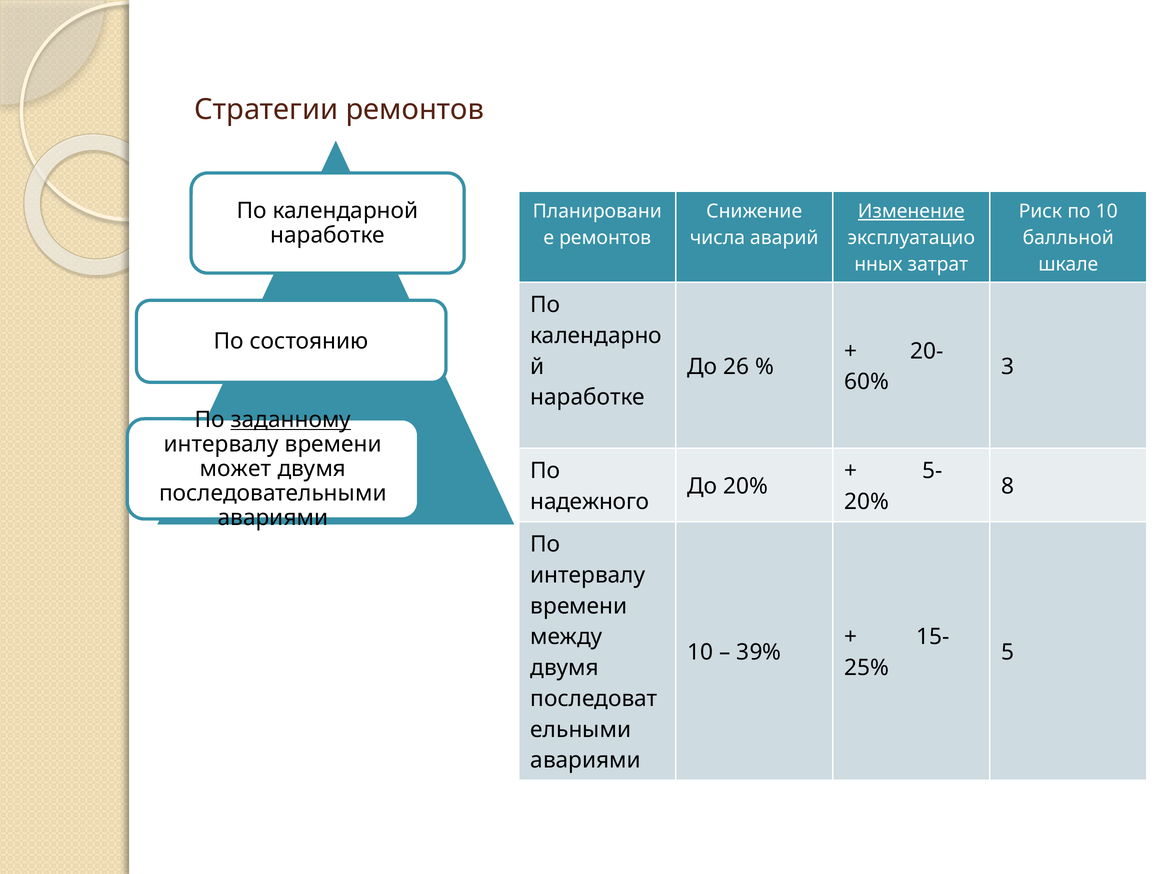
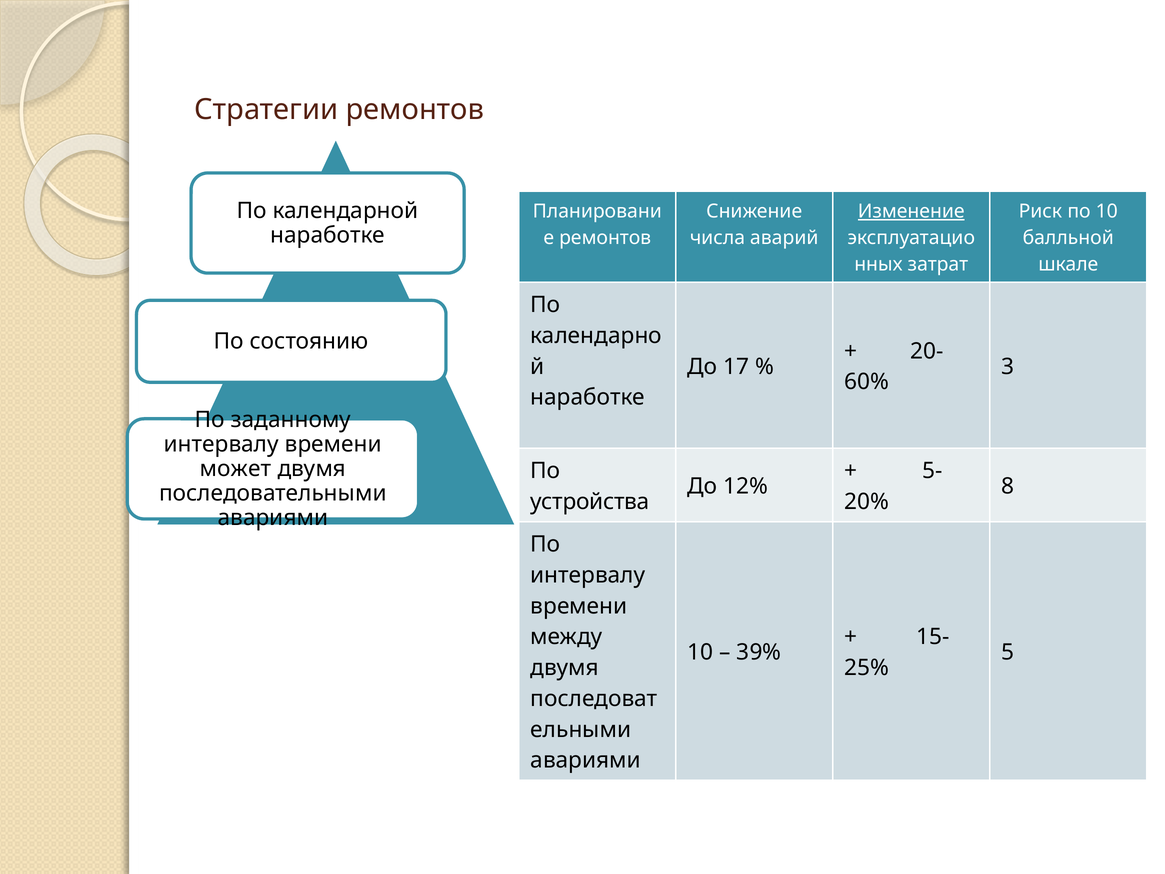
26: 26 -> 17 (736, 366)
заданному underline: present -> none (291, 420)
До 20%: 20% -> 12% (746, 486)
надежного: надежного -> устройства (590, 502)
